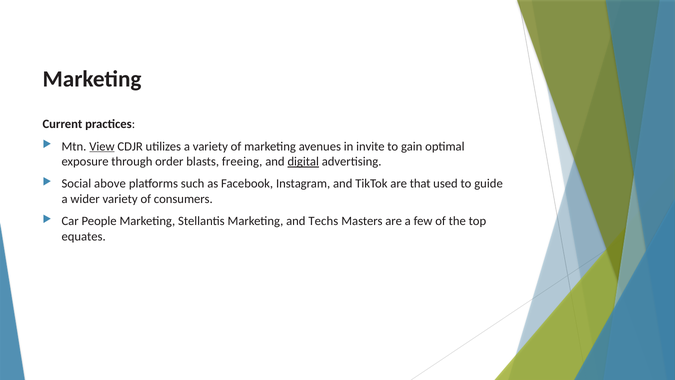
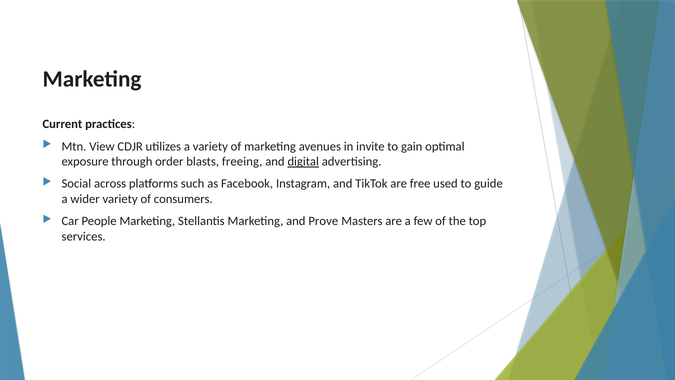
View underline: present -> none (102, 146)
above: above -> across (110, 184)
that: that -> free (420, 184)
Techs: Techs -> Prove (323, 221)
equates: equates -> services (84, 236)
